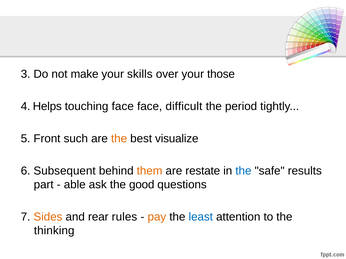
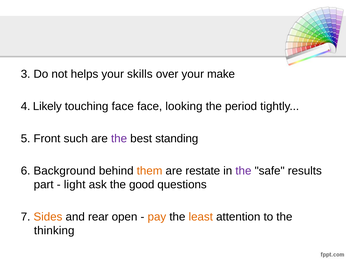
make: make -> helps (85, 74)
those: those -> make (221, 74)
Helps: Helps -> Likely (47, 107)
difficult: difficult -> looking (184, 107)
the colour: orange -> purple (119, 139)
visualize: visualize -> standing (177, 139)
Subsequent: Subsequent -> Background (65, 171)
the colour: blue -> purple (243, 171)
able: able -> light (75, 185)
rules: rules -> open (125, 217)
least colour: blue -> orange (201, 217)
